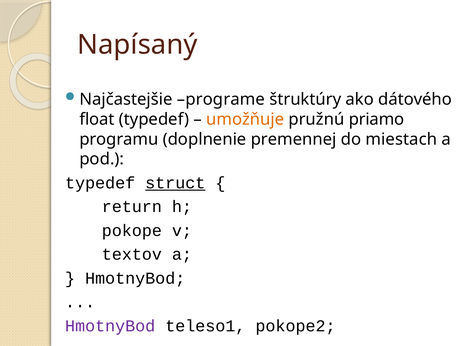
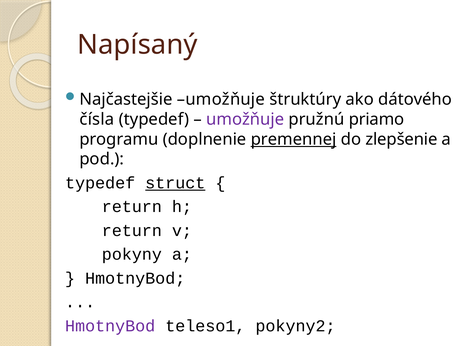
Najčastejšie programe: programe -> umožňuje (221, 99)
float: float -> čísla (97, 119)
umožňuje colour: orange -> purple (245, 119)
premennej underline: none -> present (294, 139)
miestach: miestach -> zlepšenie (401, 139)
pokope: pokope -> return (132, 231)
textov: textov -> pokyny (132, 255)
pokope2: pokope2 -> pokyny2 (296, 326)
